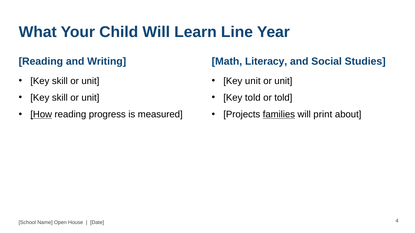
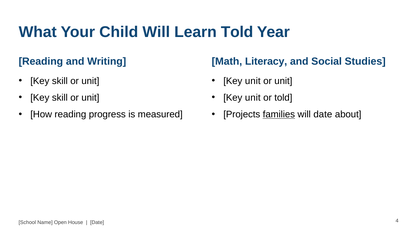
Learn Line: Line -> Told (237, 32)
told: told -> unit (253, 98)
How underline: present -> none (41, 115)
will print: print -> date (323, 115)
